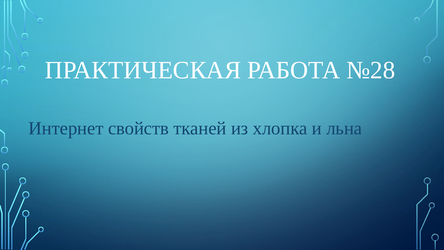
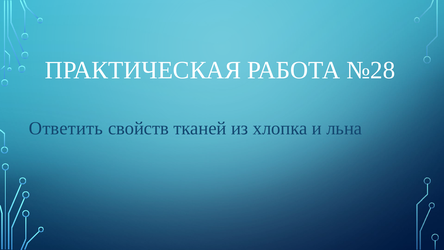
Интернет: Интернет -> Ответить (66, 128)
